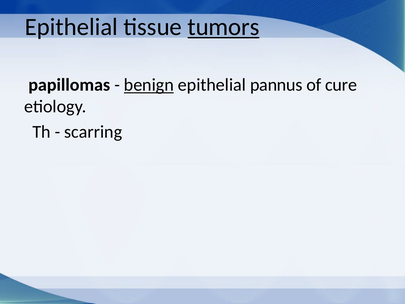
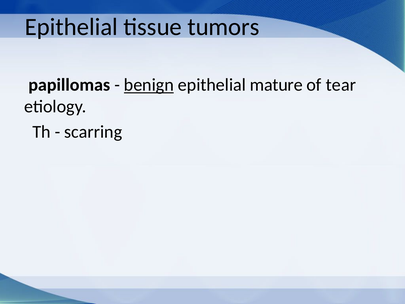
tumors underline: present -> none (224, 27)
pannus: pannus -> mature (276, 85)
cure: cure -> tear (341, 85)
